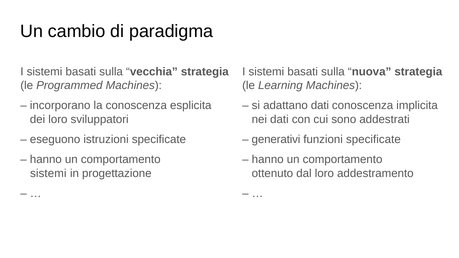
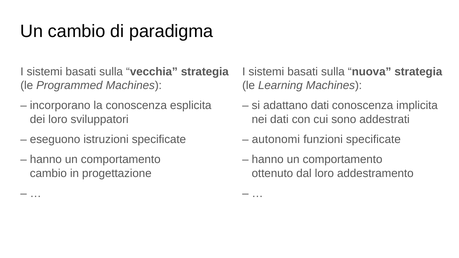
generativi: generativi -> autonomi (276, 139)
sistemi: sistemi -> cambio (48, 173)
